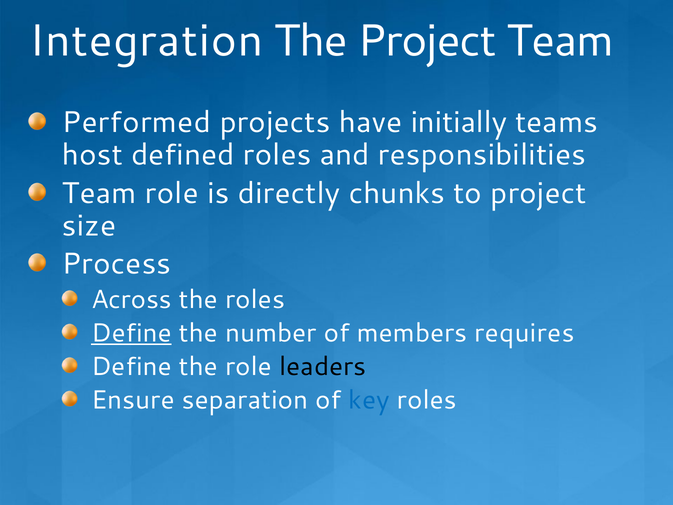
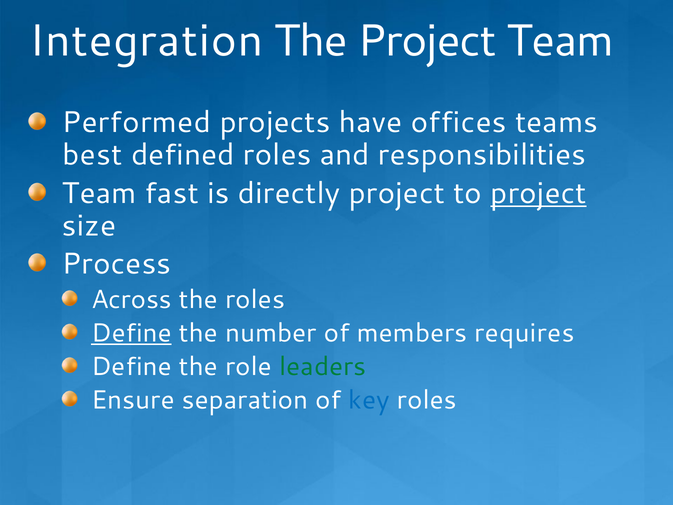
initially: initially -> offices (459, 123)
host: host -> best (92, 155)
Team role: role -> fast (172, 193)
directly chunks: chunks -> project (397, 193)
project underline: none -> present (538, 193)
leaders colour: black -> green (323, 366)
